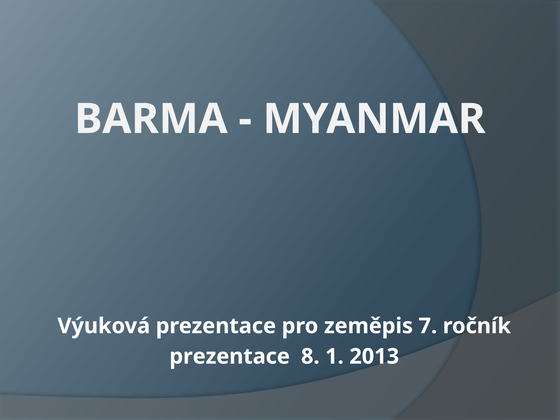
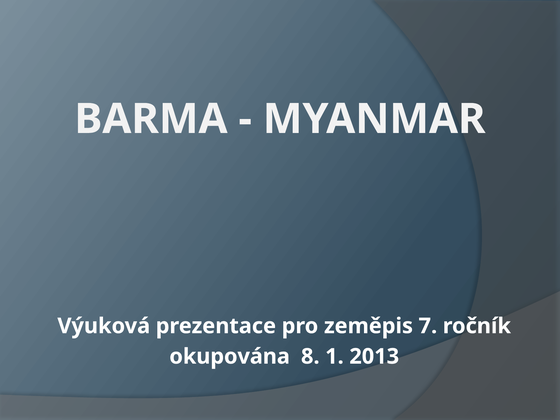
prezentace: prezentace -> okupována (230, 356)
